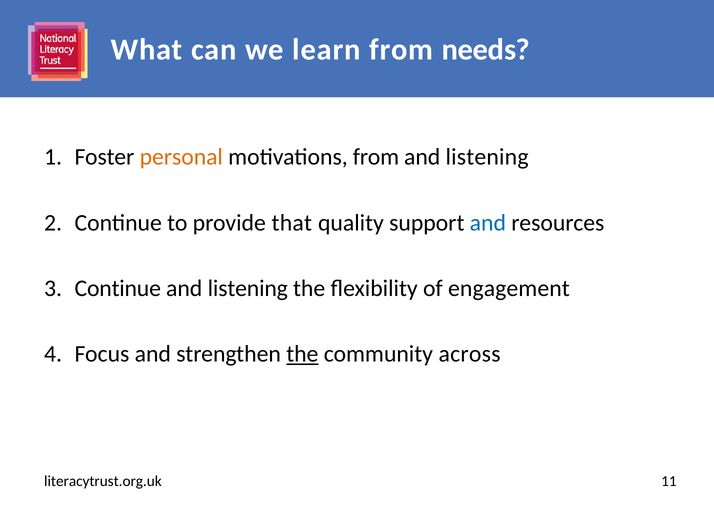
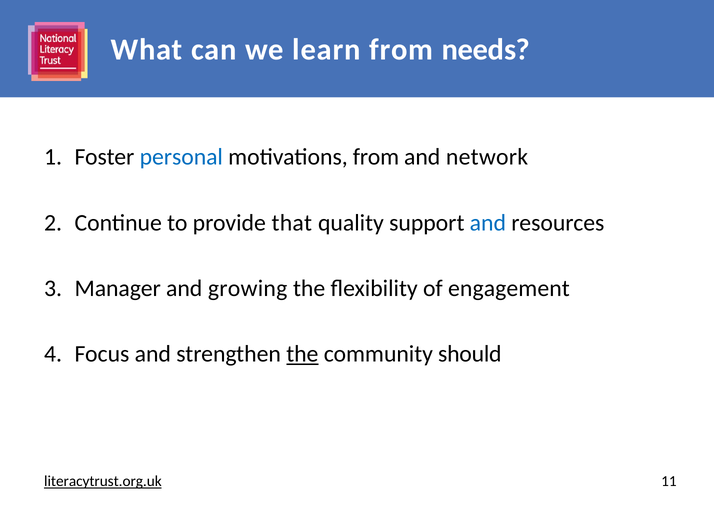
personal colour: orange -> blue (181, 157)
listening: listening -> network (487, 157)
Continue: Continue -> Manager (118, 288)
listening: listening -> growing (248, 288)
across: across -> should (470, 354)
literacytrust.org.uk underline: none -> present (103, 481)
